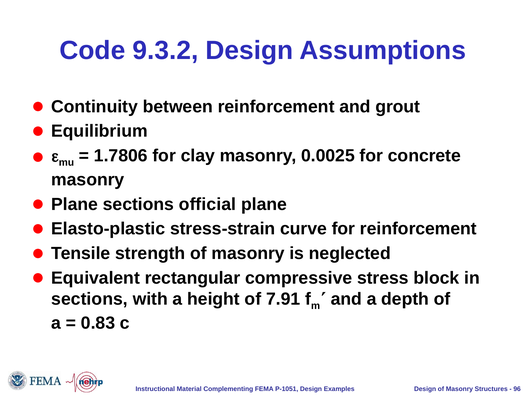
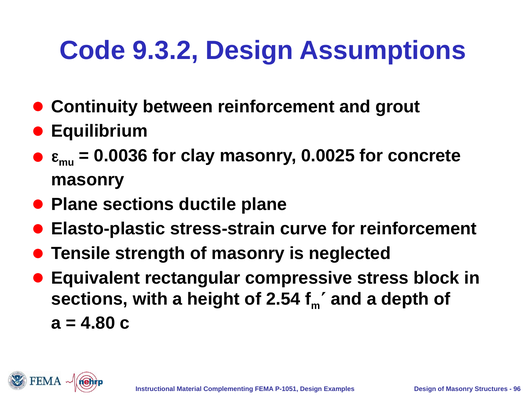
1.7806: 1.7806 -> 0.0036 (121, 156)
official: official -> ductile (207, 204)
7.91: 7.91 -> 2.54 (283, 299)
0.83: 0.83 -> 4.80 (98, 323)
